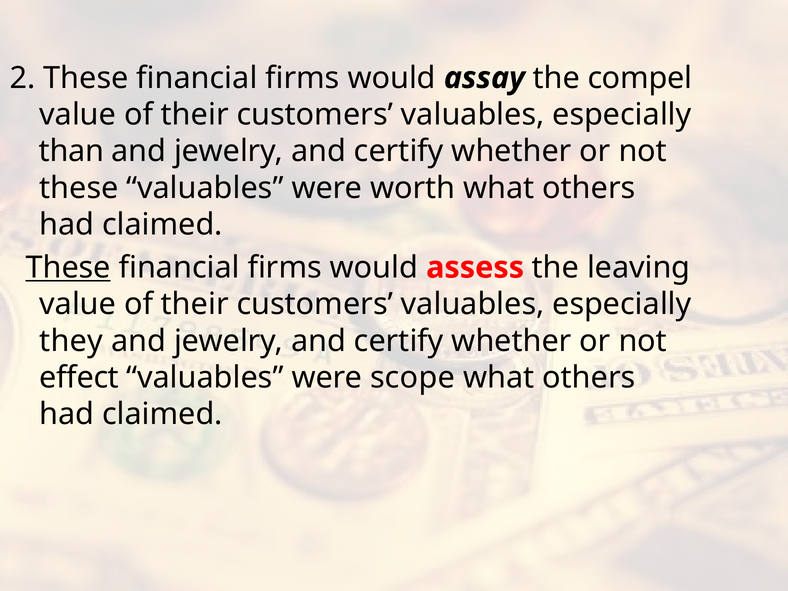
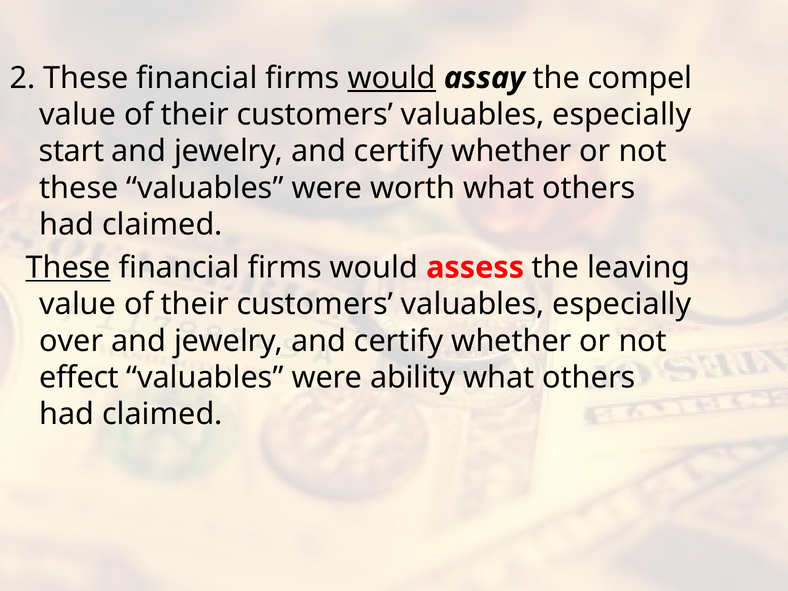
would underline: none -> present (392, 78)
than: than -> start (72, 151)
they: they -> over (71, 341)
scope: scope -> ability (413, 378)
